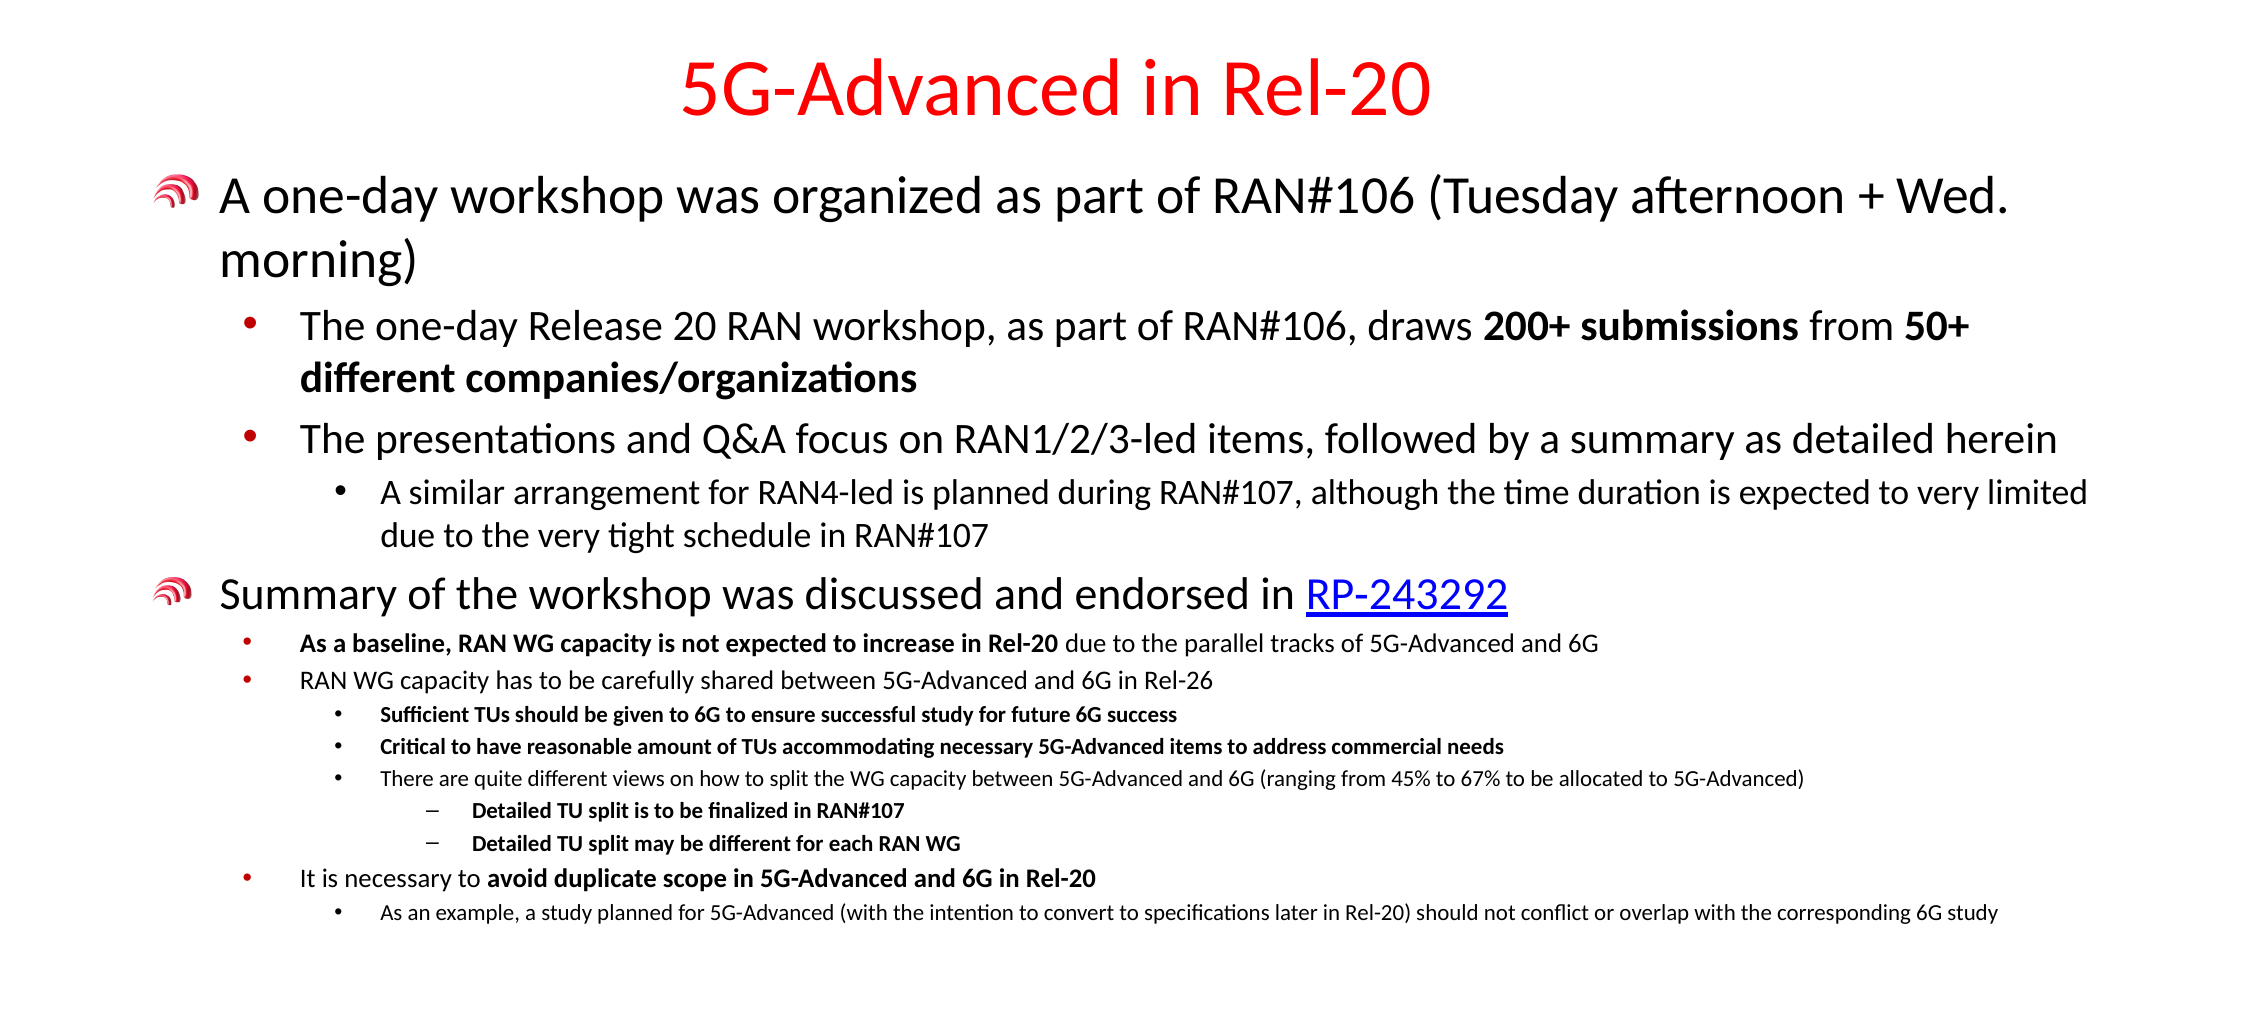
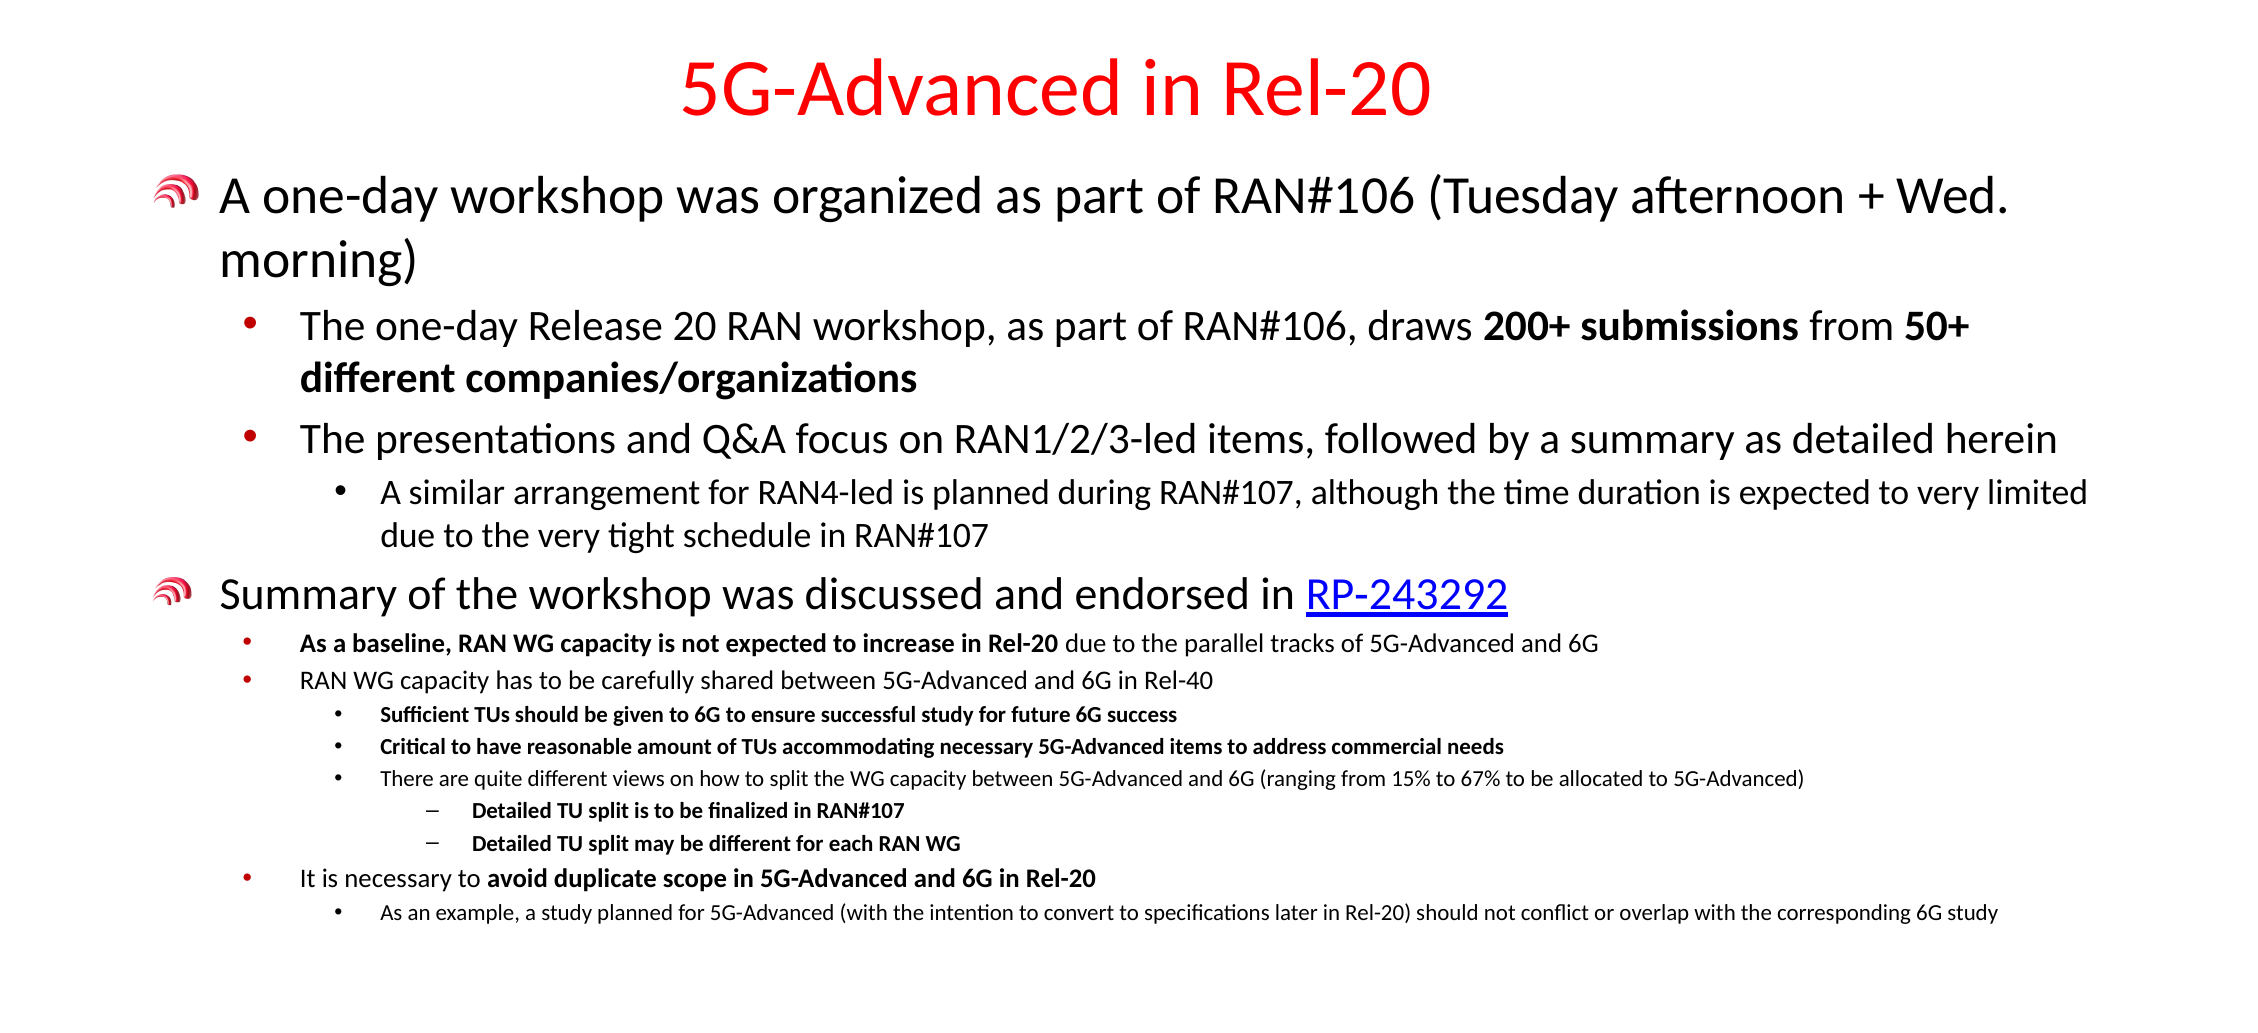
Rel-26: Rel-26 -> Rel-40 (1179, 681)
45%: 45% -> 15% (1411, 779)
